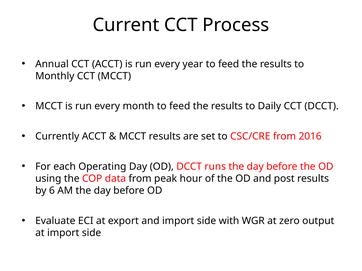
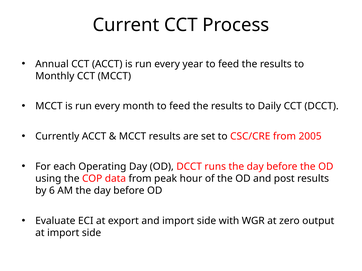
2016: 2016 -> 2005 (310, 137)
